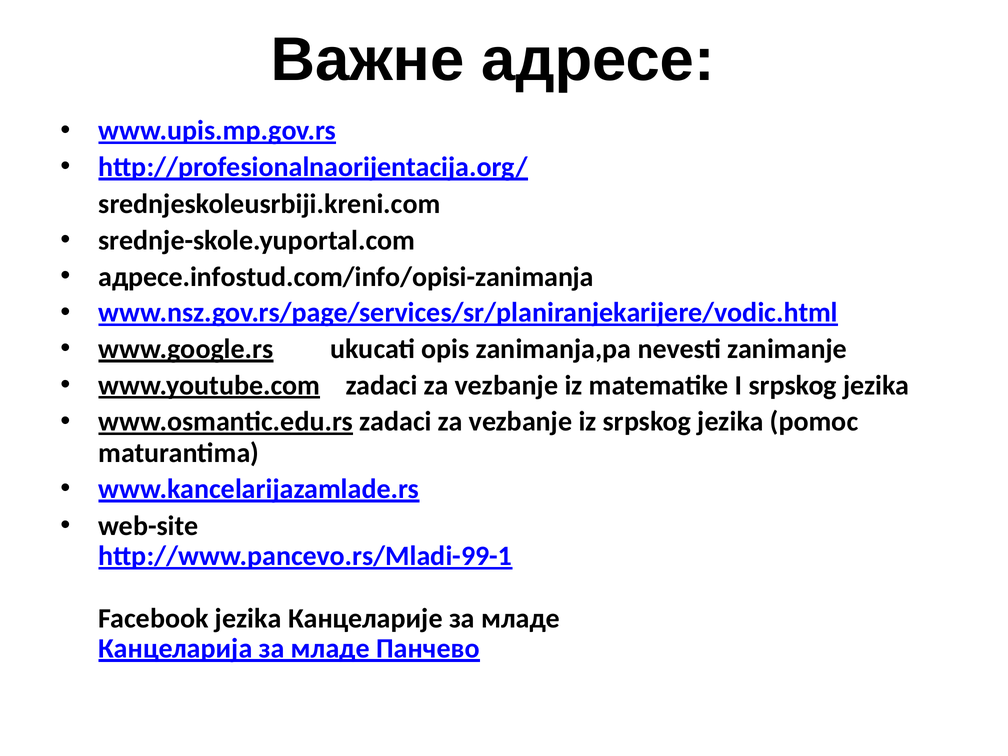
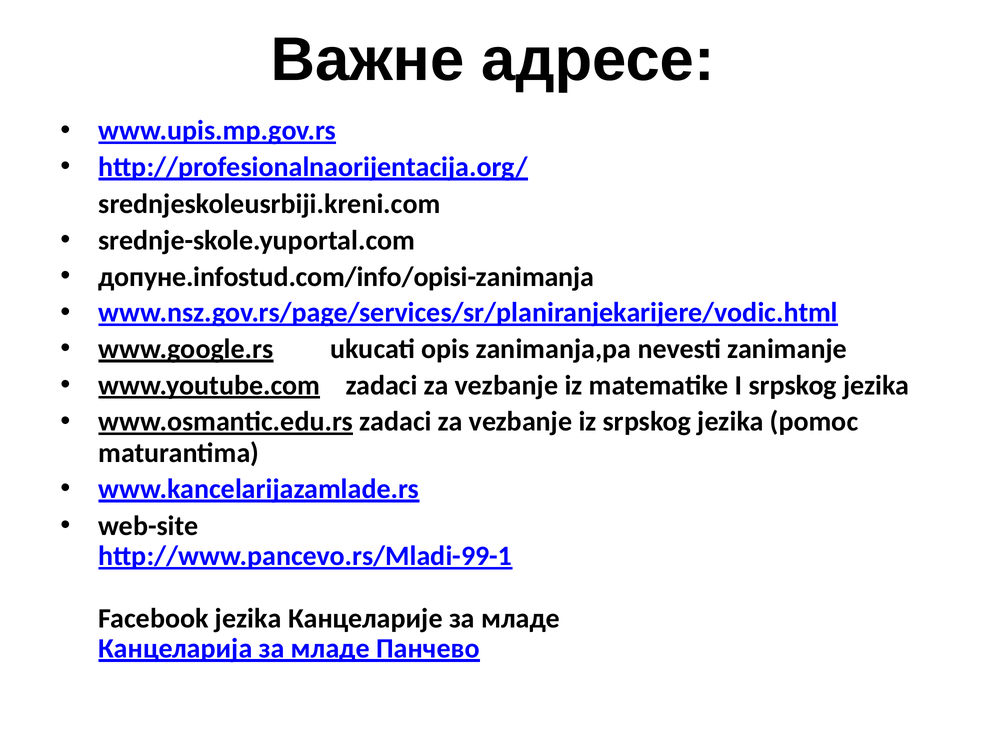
адресе.infostud.com/info/opisi-zanimanja: адресе.infostud.com/info/opisi-zanimanja -> допуне.infostud.com/info/opisi-zanimanja (346, 277)
